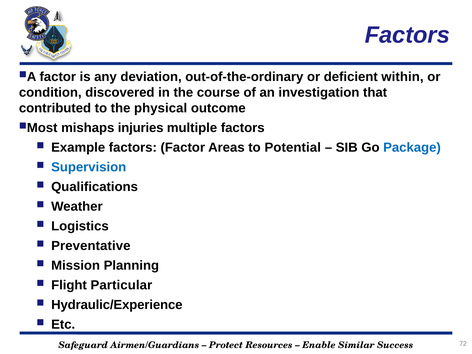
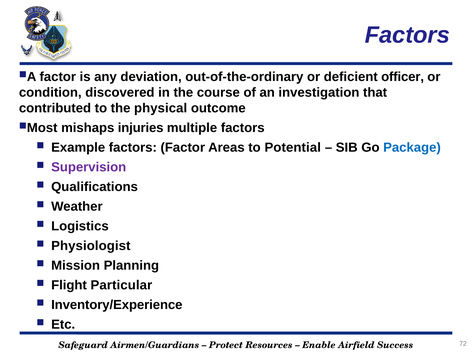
within: within -> officer (403, 77)
Supervision colour: blue -> purple (89, 167)
Preventative: Preventative -> Physiologist (91, 246)
Hydraulic/Experience: Hydraulic/Experience -> Inventory/Experience (117, 305)
Similar: Similar -> Airfield (356, 345)
